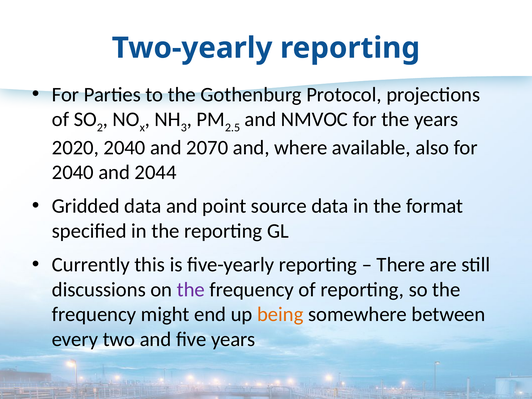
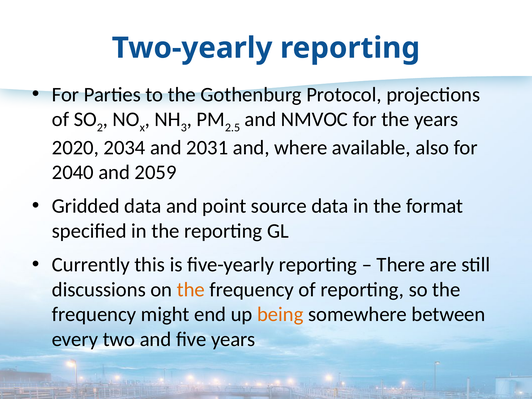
2020 2040: 2040 -> 2034 (124, 148)
2070: 2070 -> 2031 (207, 148)
2044: 2044 -> 2059 (156, 172)
the colour: purple -> orange (191, 290)
